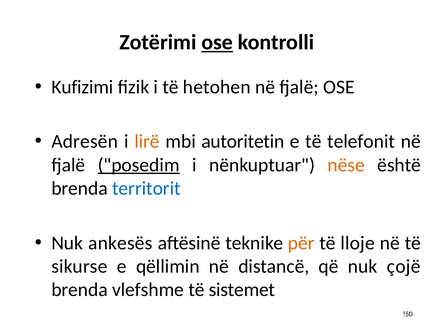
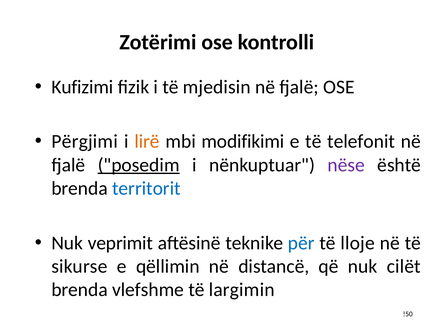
ose underline: present -> none (217, 42)
hetohen: hetohen -> mjedisin (217, 87)
Adresën: Adresën -> Përgjimi (85, 142)
autoritetin: autoritetin -> modifikimi (243, 142)
nëse colour: orange -> purple (346, 165)
ankesës: ankesës -> veprimit (120, 243)
për colour: orange -> blue (301, 243)
çojë: çojë -> cilët (404, 267)
sistemet: sistemet -> largimin (242, 290)
